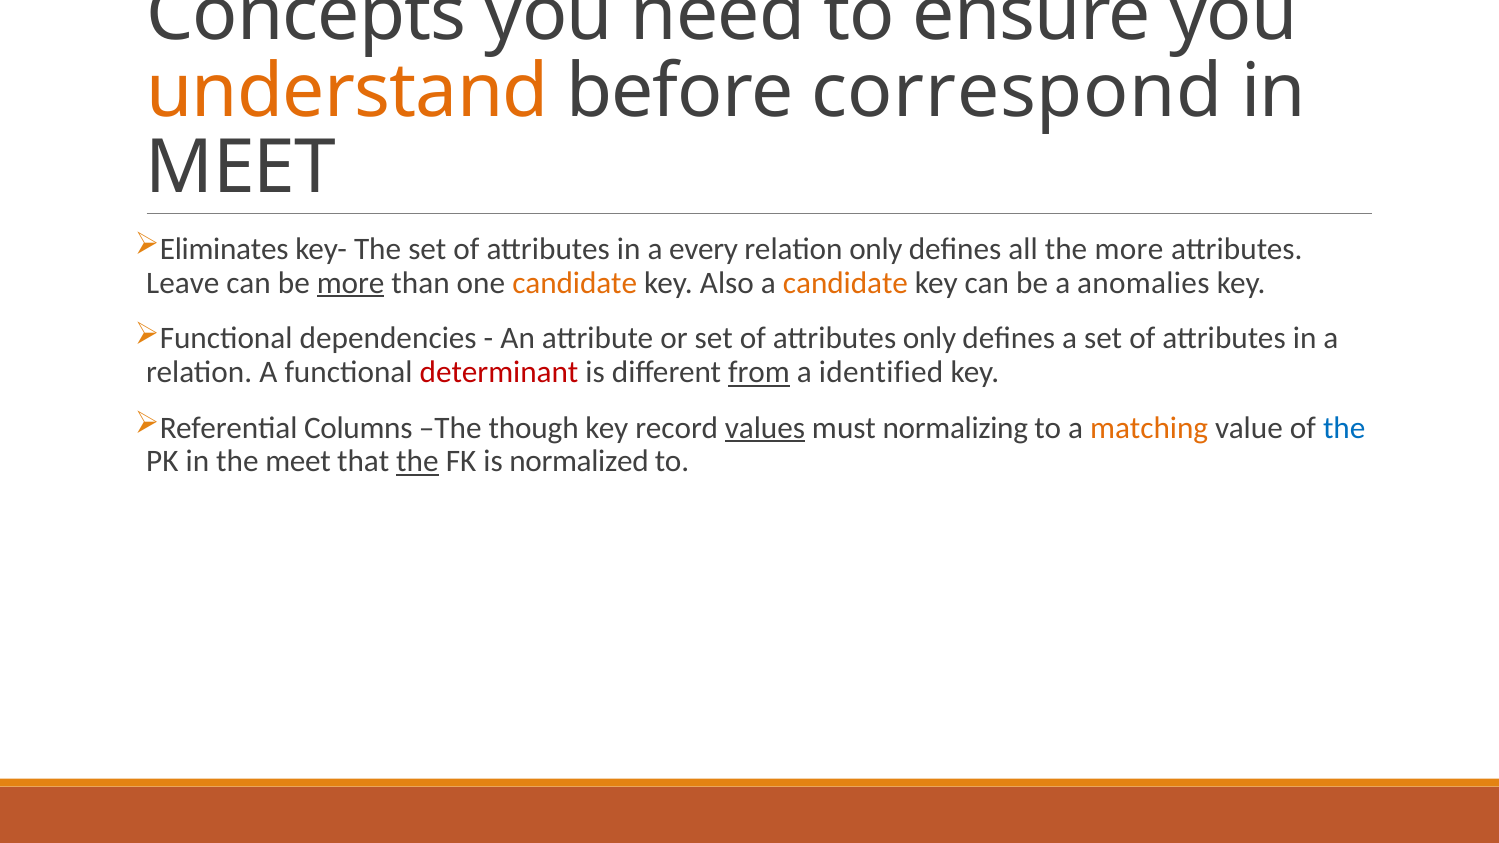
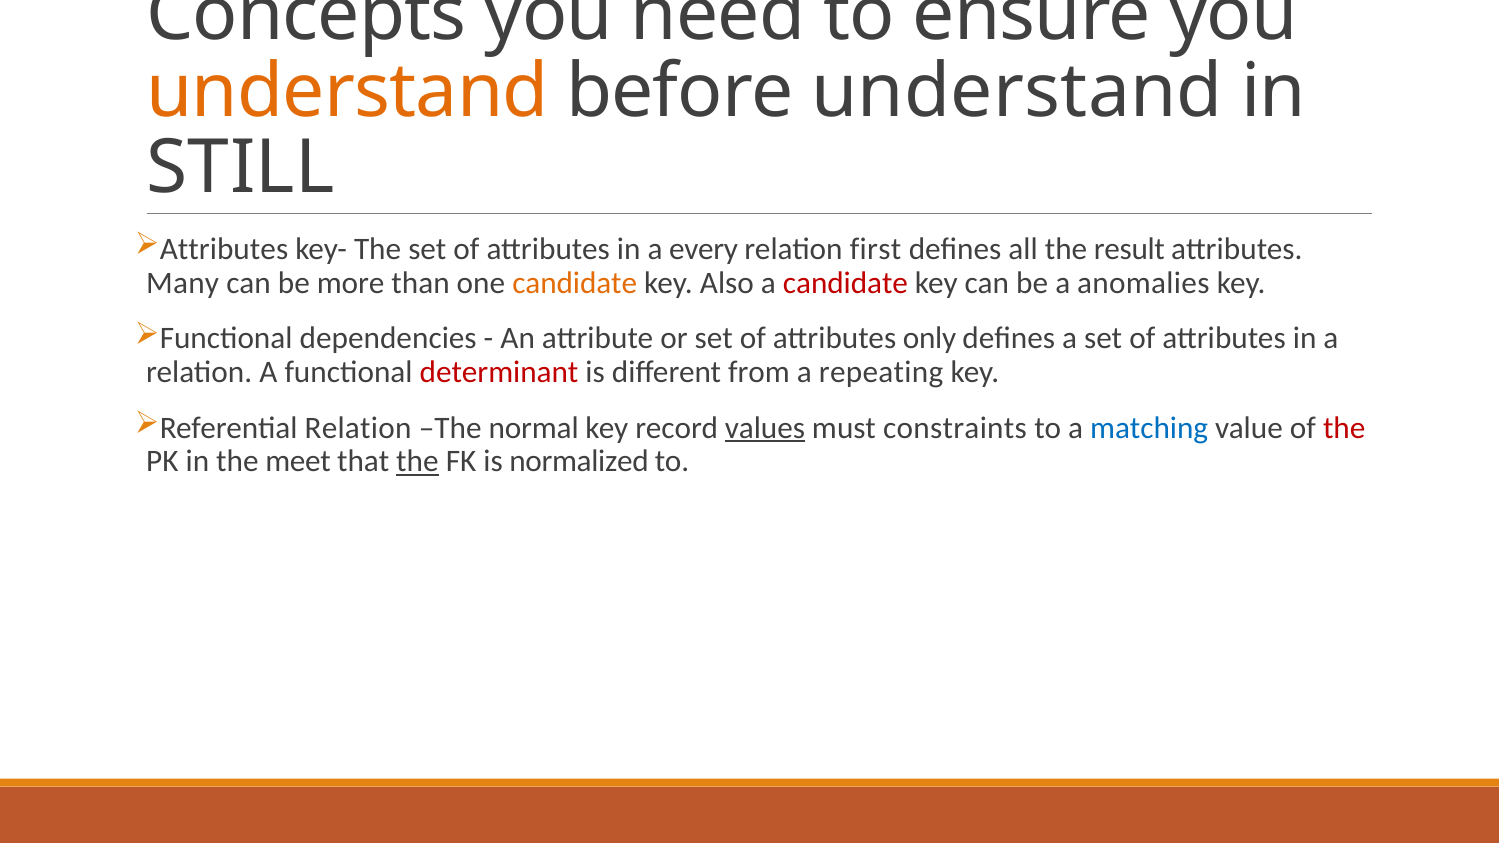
before correspond: correspond -> understand (1017, 92)
MEET: MEET -> STILL (241, 168)
Eliminates: Eliminates -> Attributes (224, 249)
relation only: only -> first (876, 249)
the more: more -> result (1129, 249)
Leave: Leave -> Many (183, 283)
more underline: present -> none (351, 283)
candidate colour: orange -> red (845, 283)
from underline: present -> none (759, 372)
identified: identified -> repeating (881, 372)
Referential Columns: Columns -> Relation (358, 428)
though: though -> normal (534, 428)
normalizing: normalizing -> constraints (955, 428)
matching colour: orange -> blue (1149, 428)
the colour: blue -> red (1344, 428)
